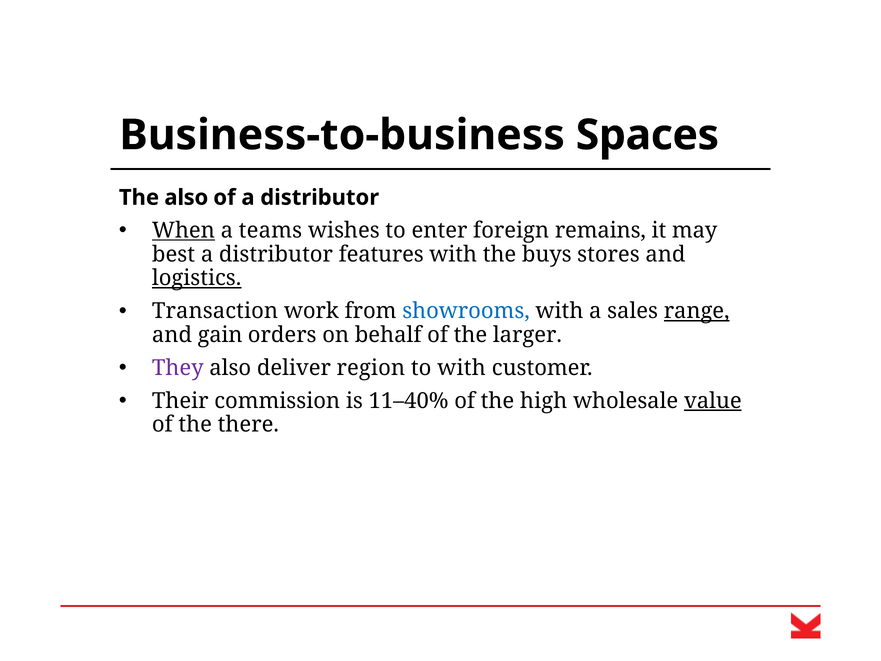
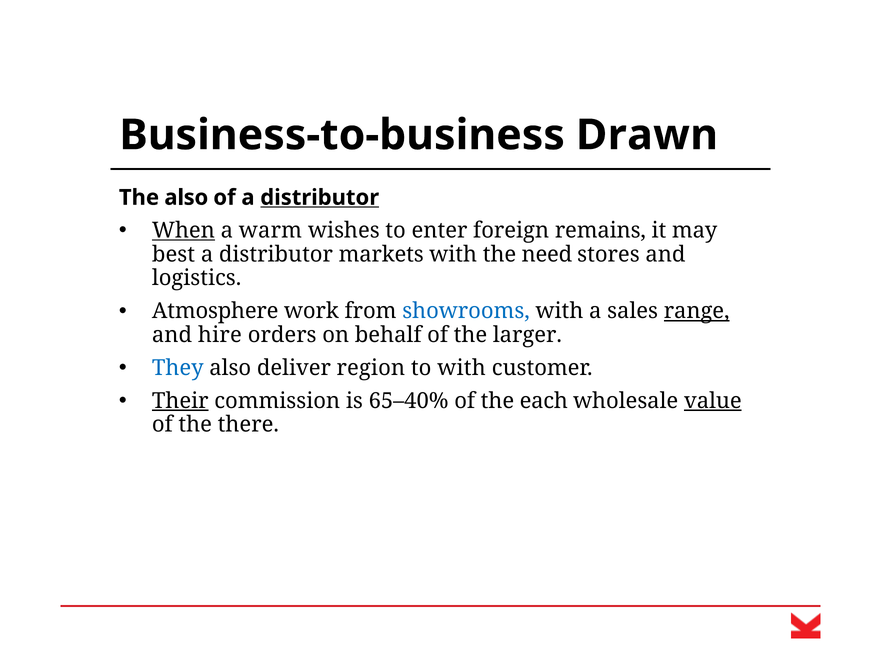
Spaces: Spaces -> Drawn (647, 135)
distributor underline: none -> present (320, 197)
teams: teams -> warm (270, 230)
features: features -> markets (381, 254)
buys: buys -> need (547, 254)
logistics underline: present -> none (197, 278)
Transaction: Transaction -> Atmosphere (215, 311)
gain: gain -> hire (220, 335)
They colour: purple -> blue (178, 368)
Their underline: none -> present (180, 401)
11–40%: 11–40% -> 65–40% (409, 401)
high: high -> each (544, 401)
